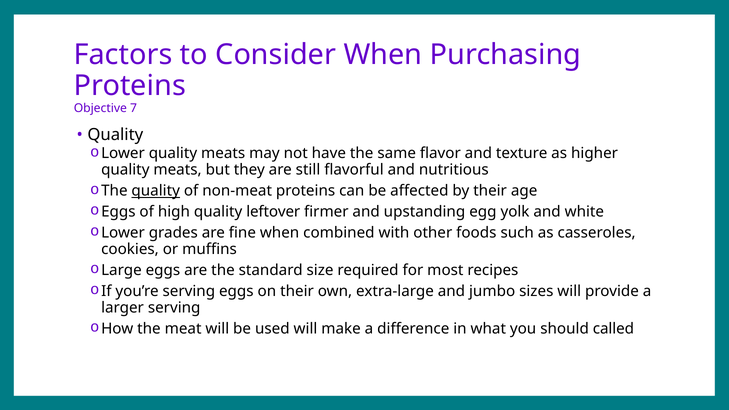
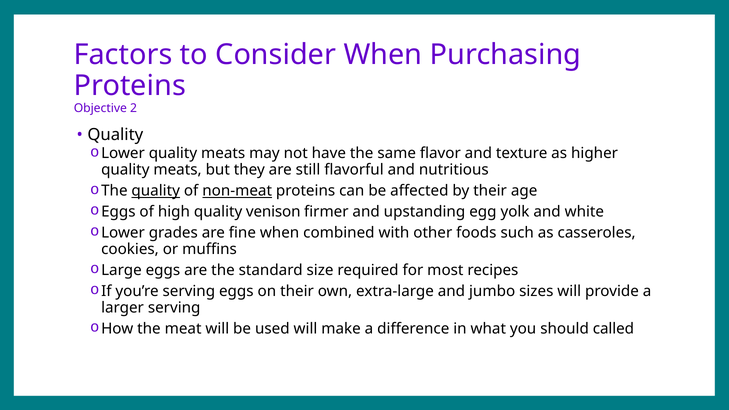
7: 7 -> 2 (134, 108)
non-meat underline: none -> present (237, 191)
leftover: leftover -> venison (273, 212)
